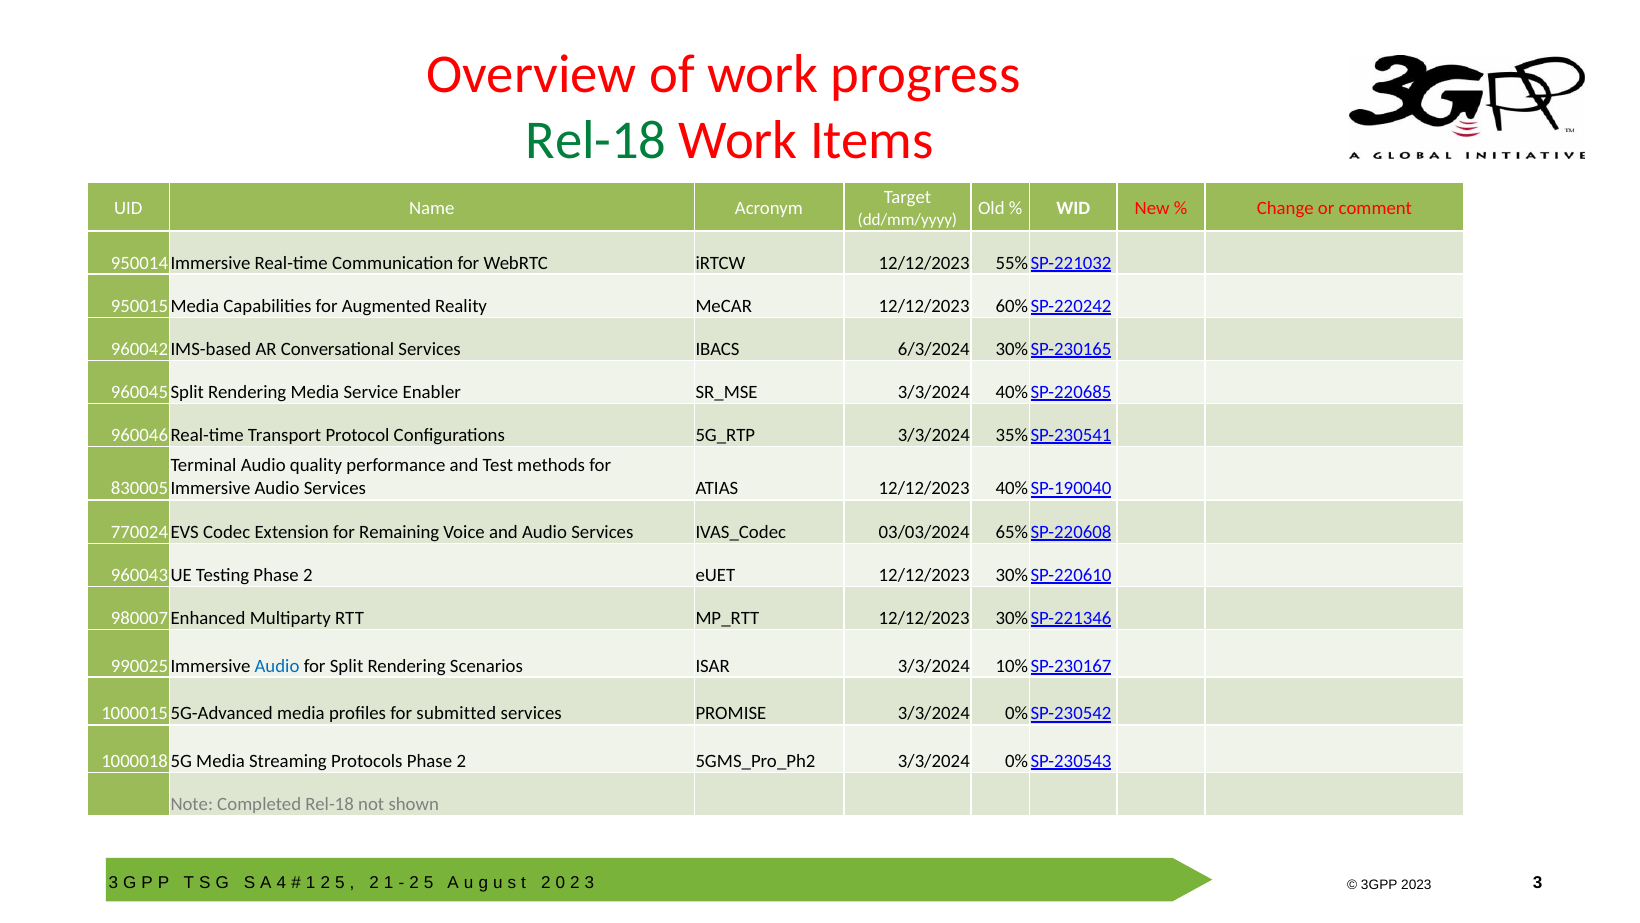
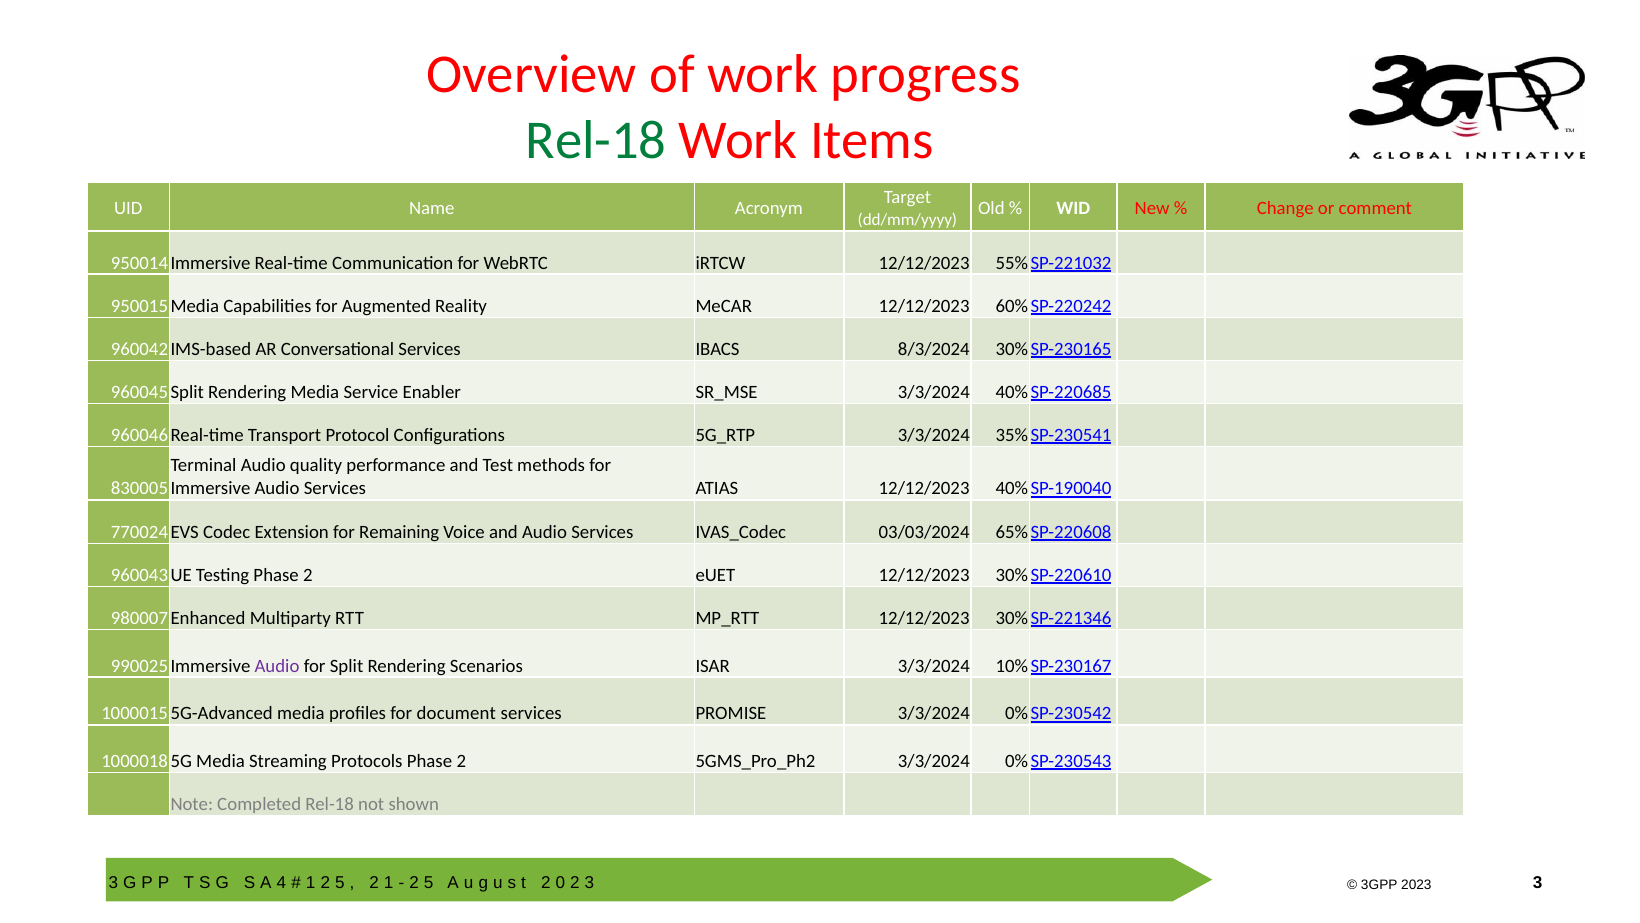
6/3/2024: 6/3/2024 -> 8/3/2024 (934, 349)
Audio colour: blue -> purple (277, 665)
submitted: submitted -> document (456, 713)
